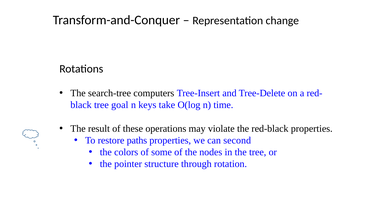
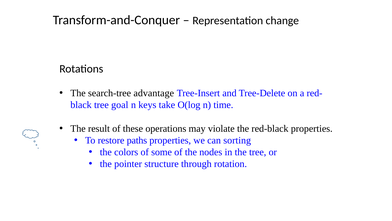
computers: computers -> advantage (154, 93)
second: second -> sorting (237, 140)
